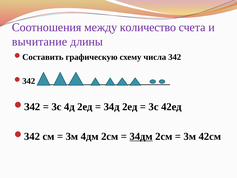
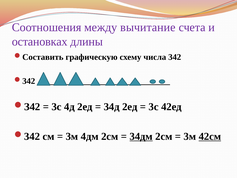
количество: количество -> вычитание (148, 27)
вычитание: вычитание -> остановках (40, 42)
42см underline: none -> present (210, 136)
